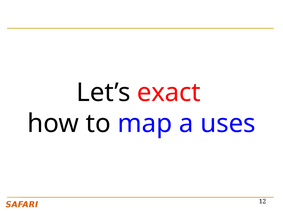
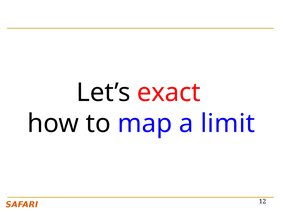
uses: uses -> limit (228, 124)
